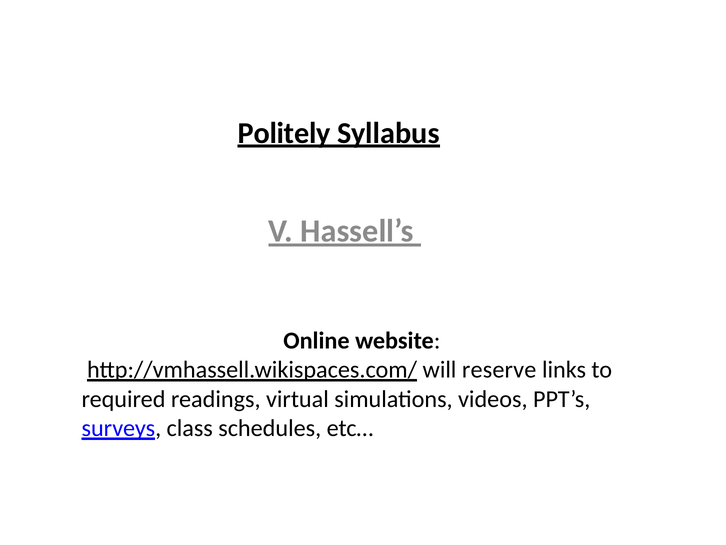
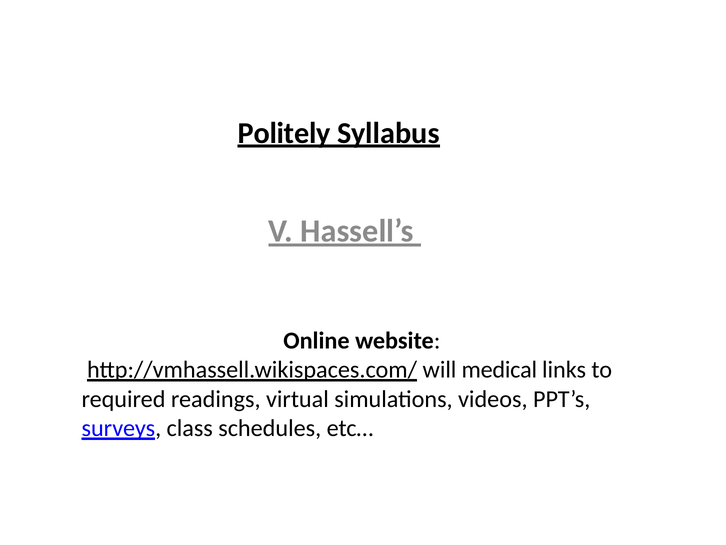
reserve: reserve -> medical (499, 369)
